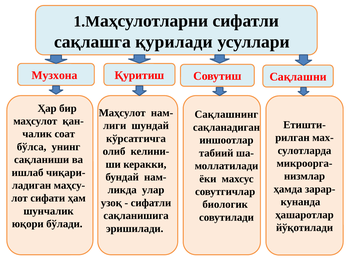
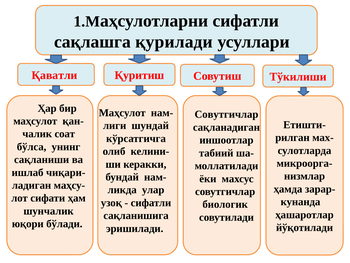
Музхона: Музхона -> Қаватли (55, 75)
Сақлашни: Сақлашни -> Тўкилиши (298, 77)
Сақлашнинг: Сақлашнинг -> Совутгичлар (226, 114)
